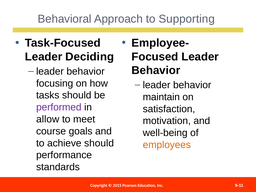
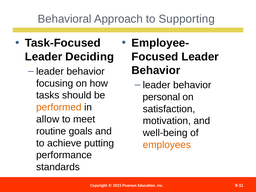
maintain: maintain -> personal (161, 97)
performed colour: purple -> orange (59, 107)
course: course -> routine (51, 131)
achieve should: should -> putting (99, 143)
